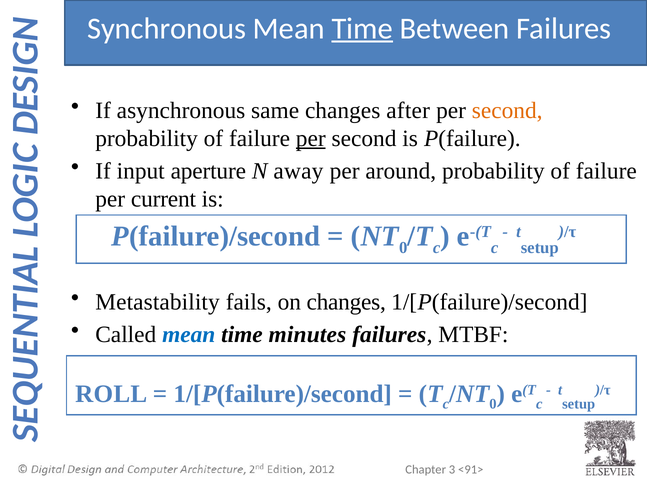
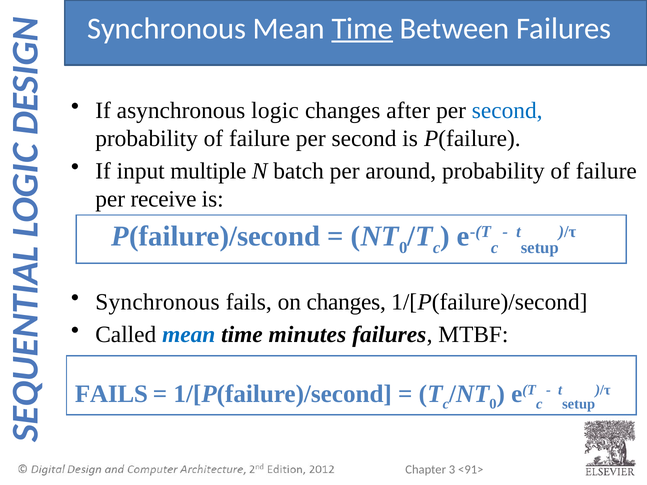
same: same -> logic (275, 110)
second colour: orange -> blue (507, 110)
per underline: present -> none (311, 138)
aperture: aperture -> multiple (208, 171)
away: away -> batch (299, 171)
current: current -> receive (164, 199)
Metastability: Metastability -> Synchronous (157, 302)
ROLL: ROLL -> FAILS (111, 394)
